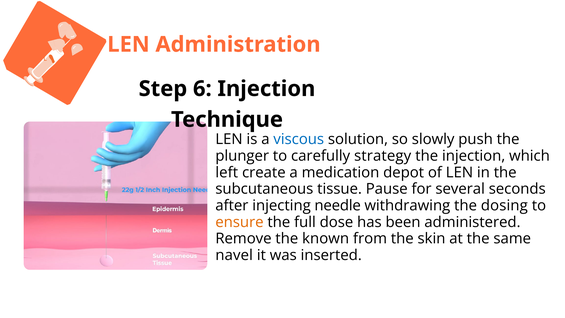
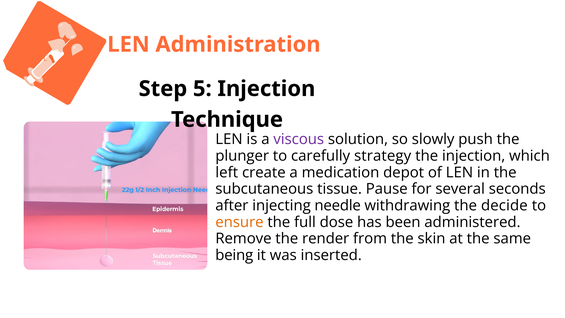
6: 6 -> 5 (202, 89)
viscous colour: blue -> purple (299, 139)
dosing: dosing -> decide (504, 205)
known: known -> render (326, 239)
navel: navel -> being (234, 255)
